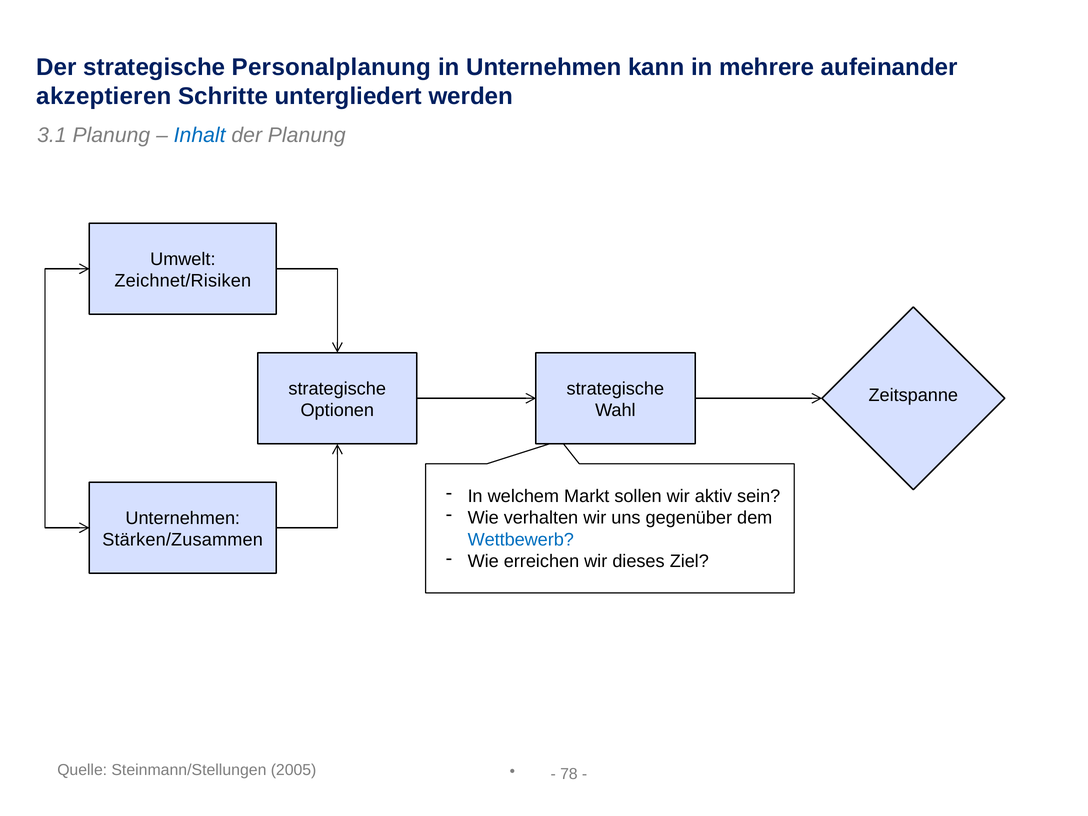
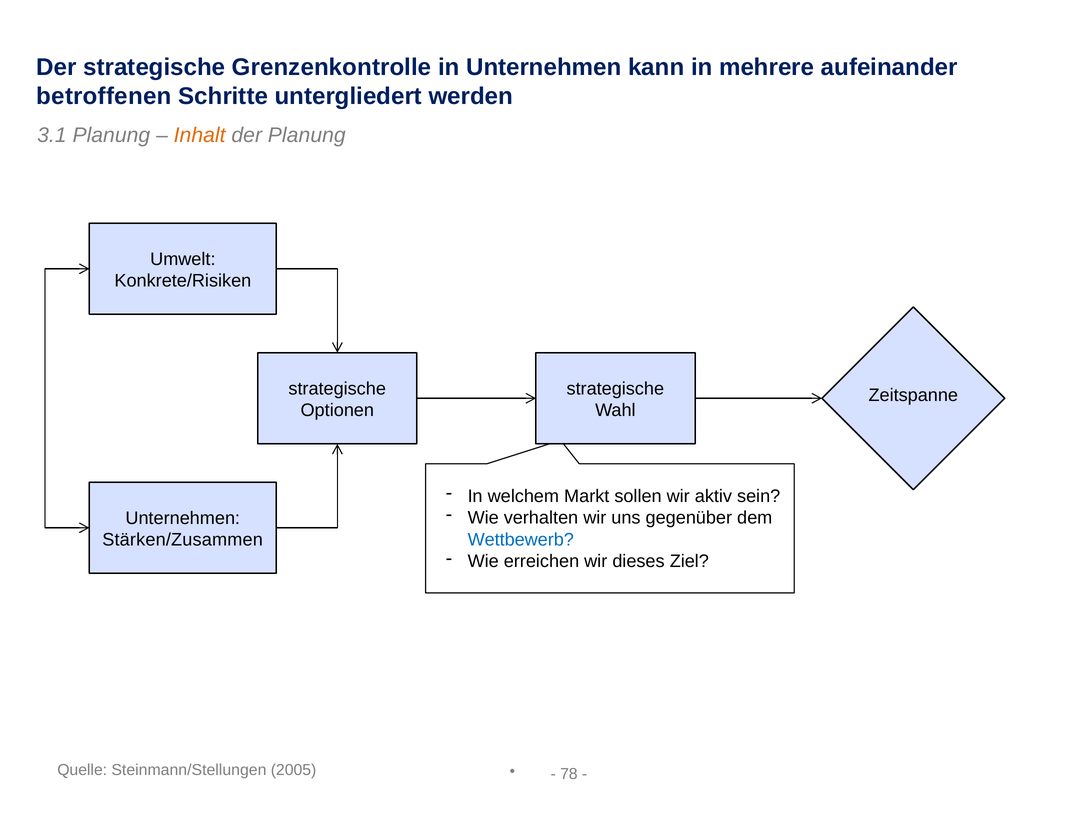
Personalplanung: Personalplanung -> Grenzenkontrolle (332, 68)
akzeptieren: akzeptieren -> betroffenen (104, 97)
Inhalt colour: blue -> orange (200, 135)
Zeichnet/Risiken: Zeichnet/Risiken -> Konkrete/Risiken (183, 281)
